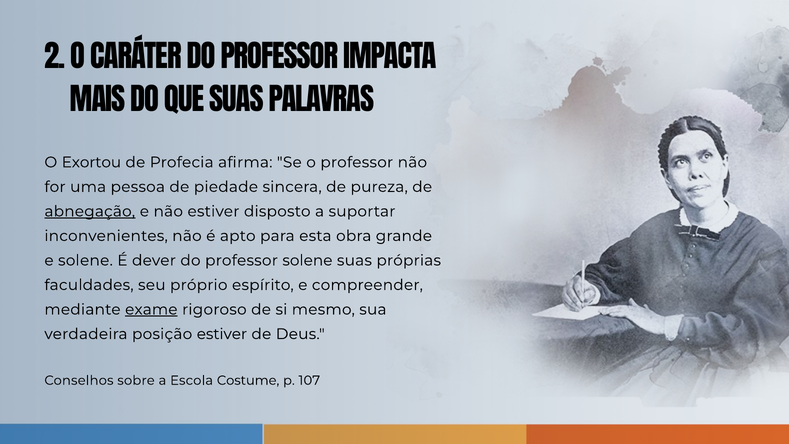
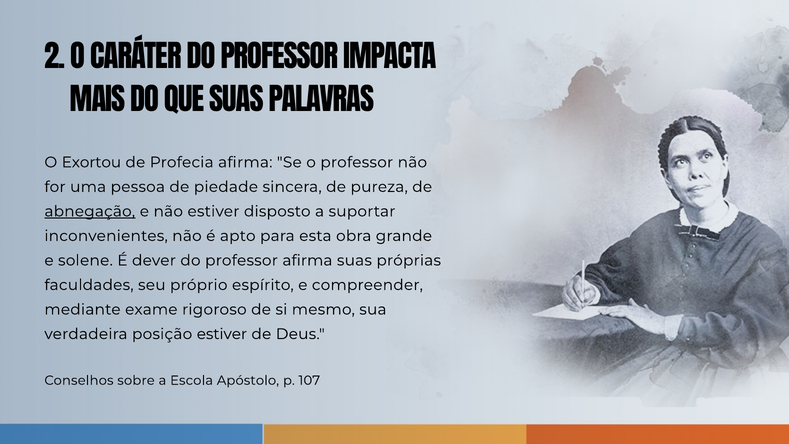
professor solene: solene -> afirma (307, 260)
exame underline: present -> none (151, 309)
Costume: Costume -> Apóstolo (248, 380)
